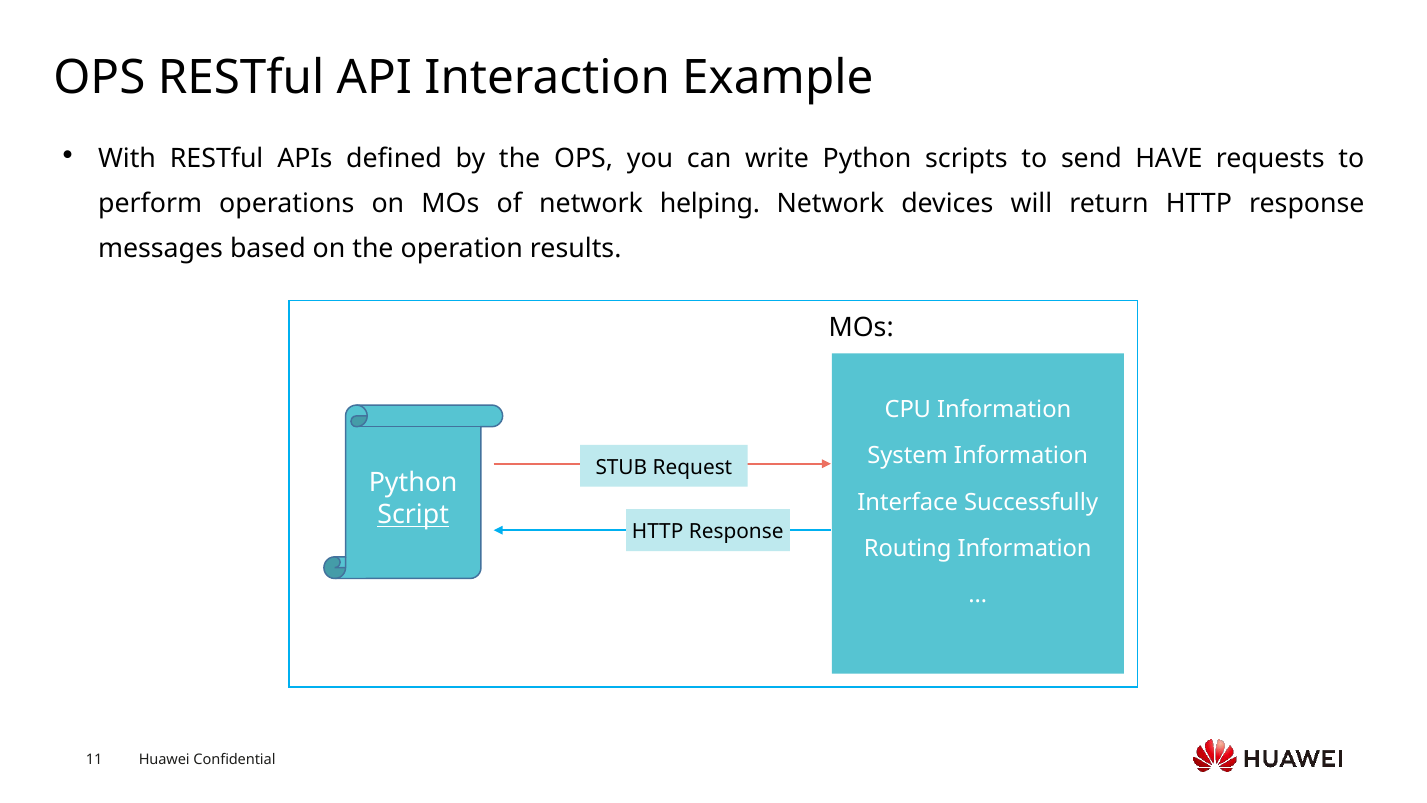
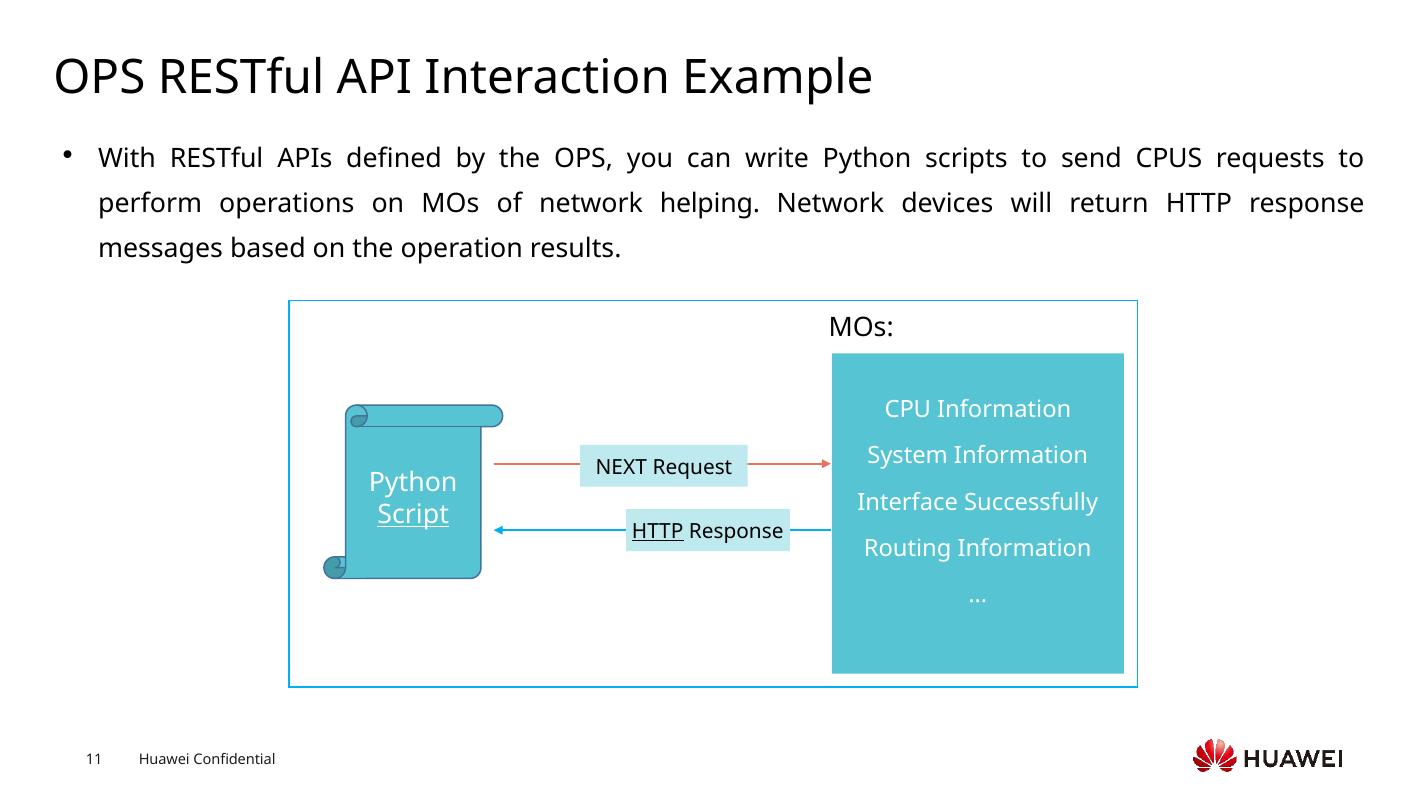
HAVE: HAVE -> CPUS (1169, 159)
STUB: STUB -> NEXT (621, 467)
HTTP underline: none -> present (658, 531)
